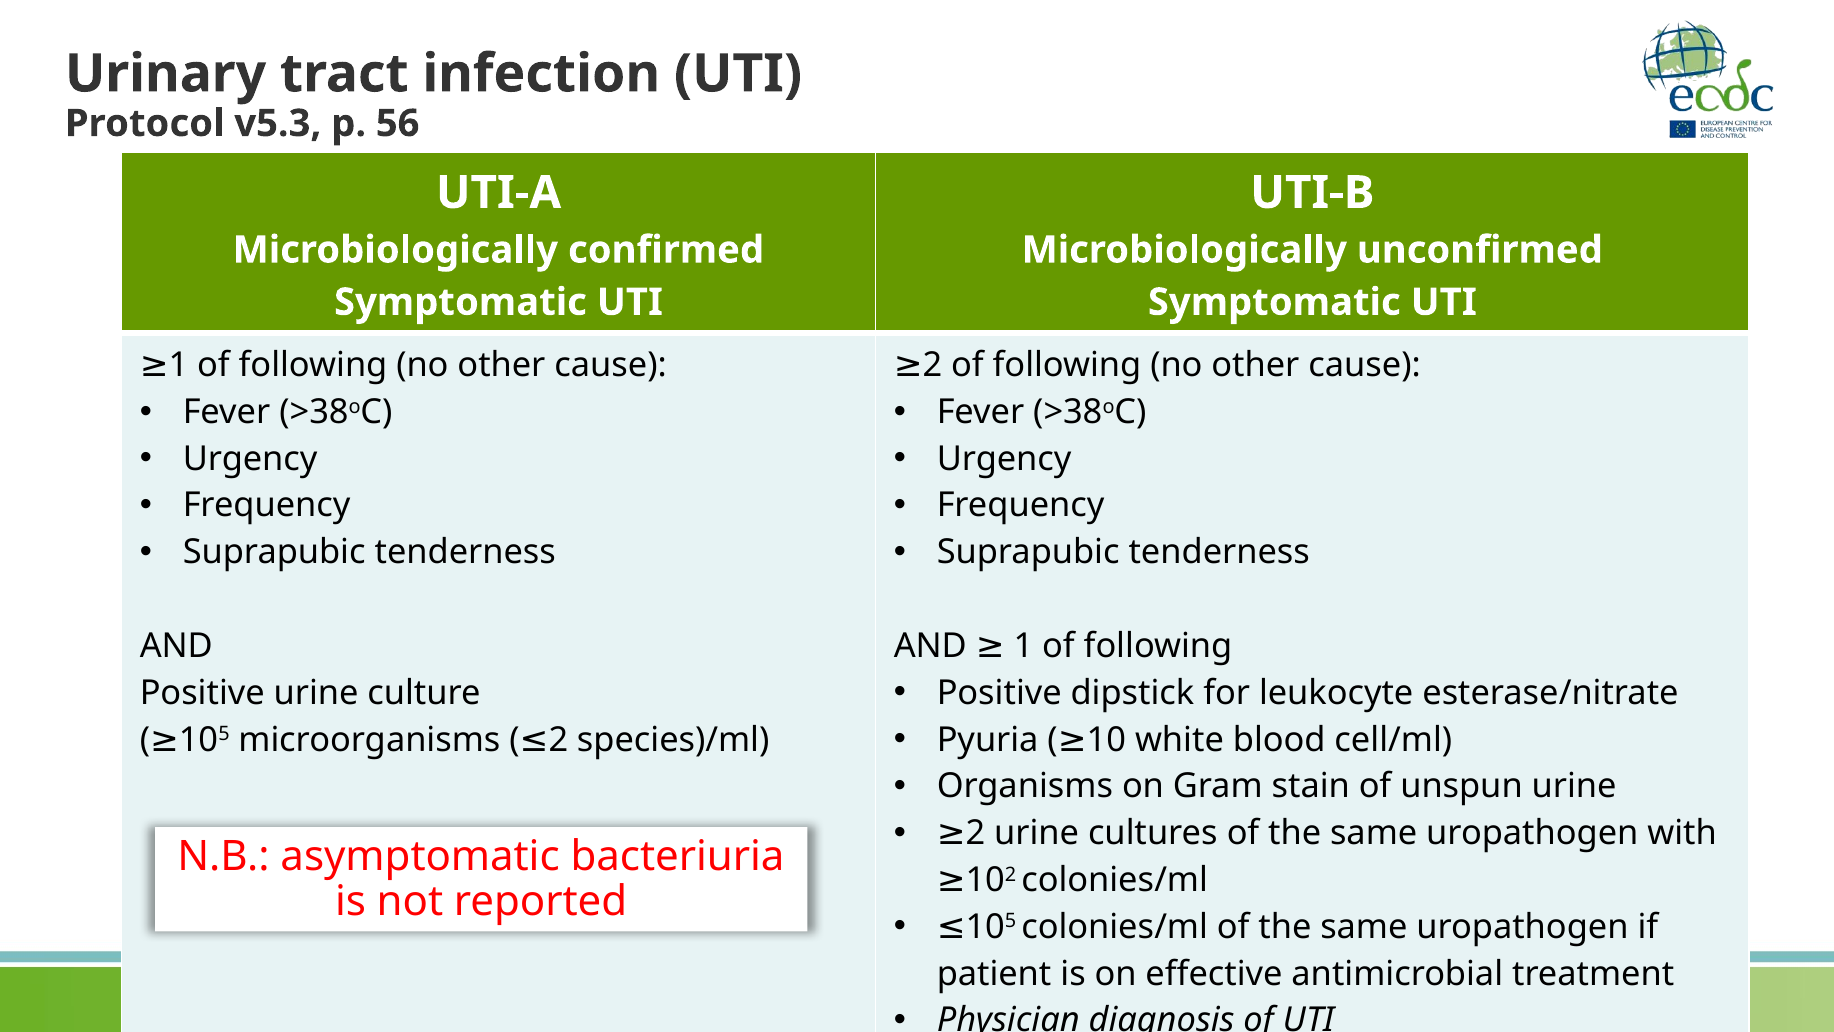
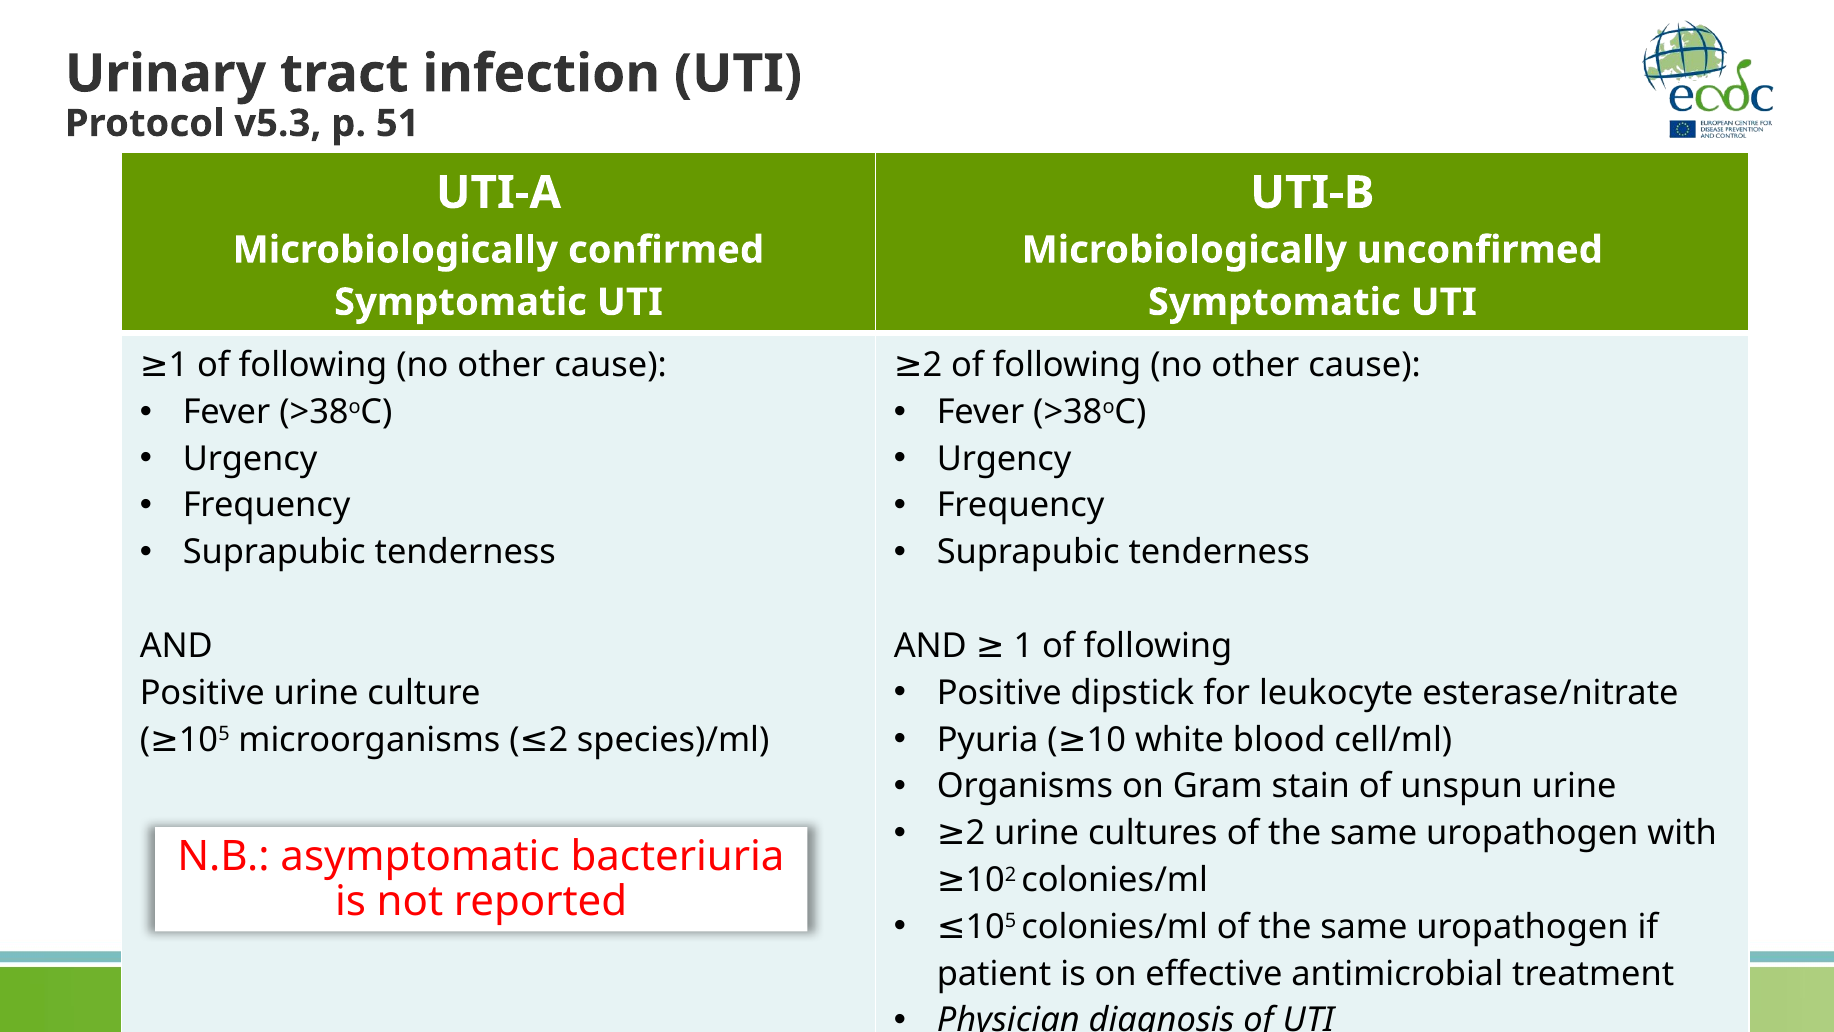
56: 56 -> 51 (398, 123)
